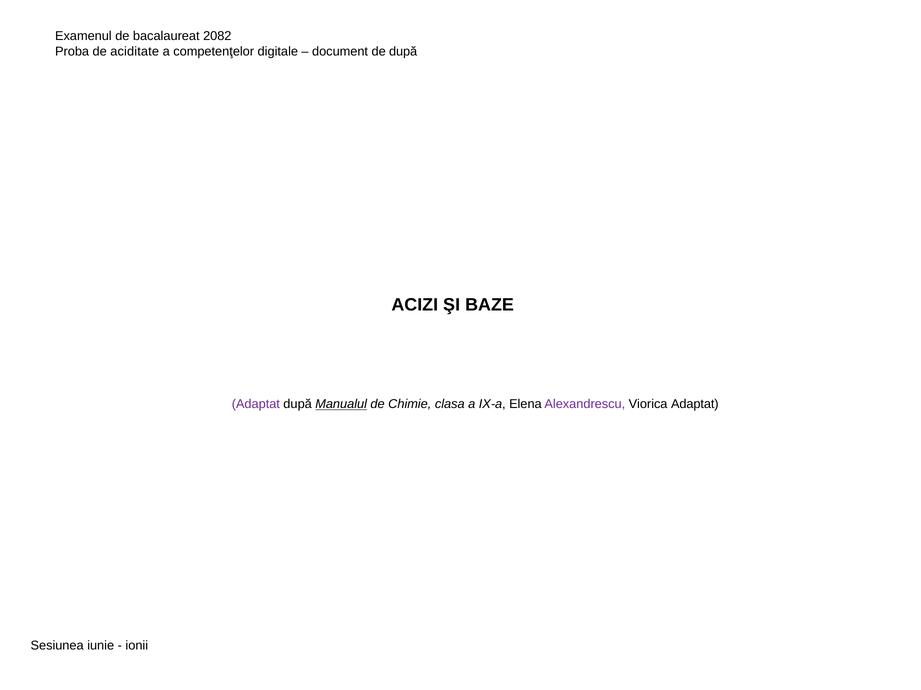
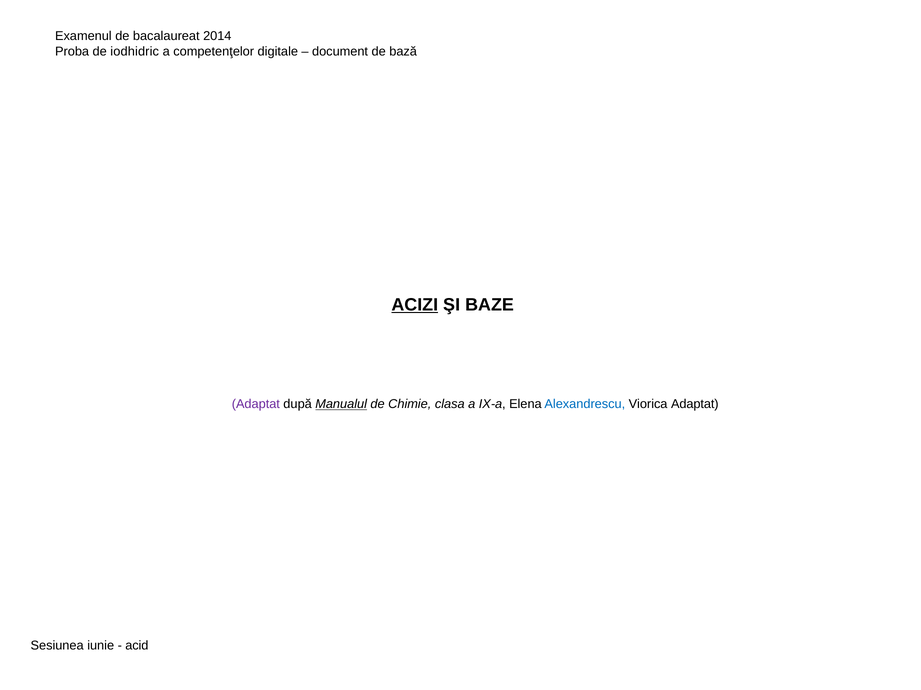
2082: 2082 -> 2014 (217, 36)
aciditate: aciditate -> iodhidric (135, 51)
de după: după -> bază (403, 51)
ACIZI underline: none -> present (415, 305)
Alexandrescu colour: purple -> blue (585, 405)
ionii: ionii -> acid (137, 646)
